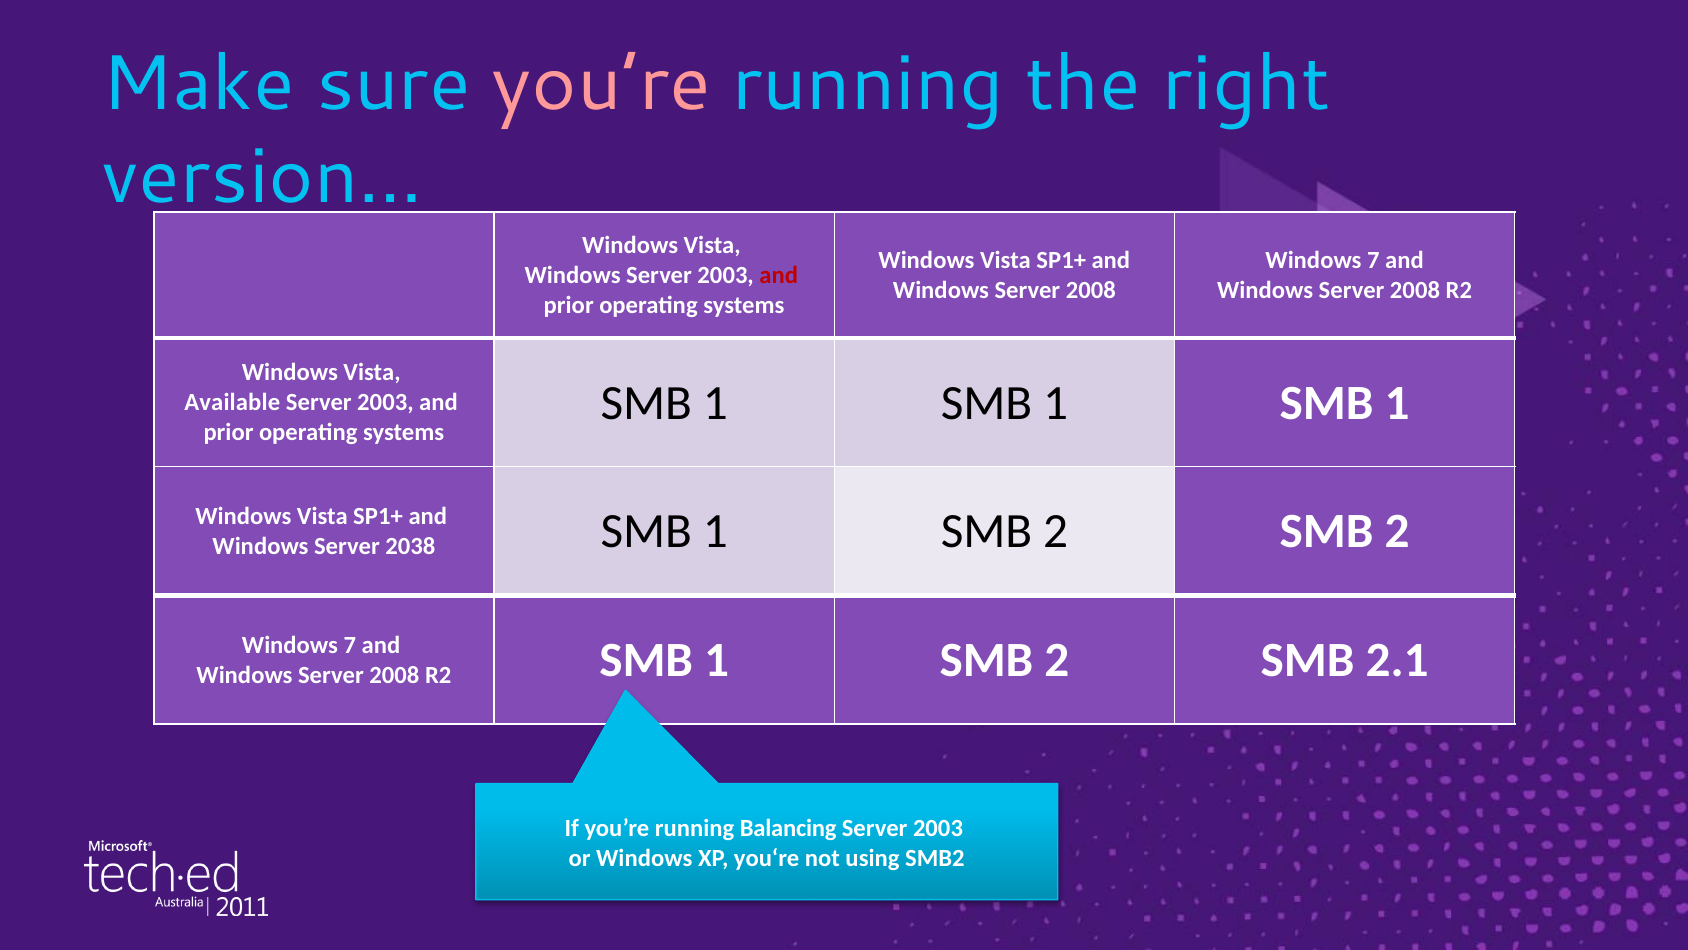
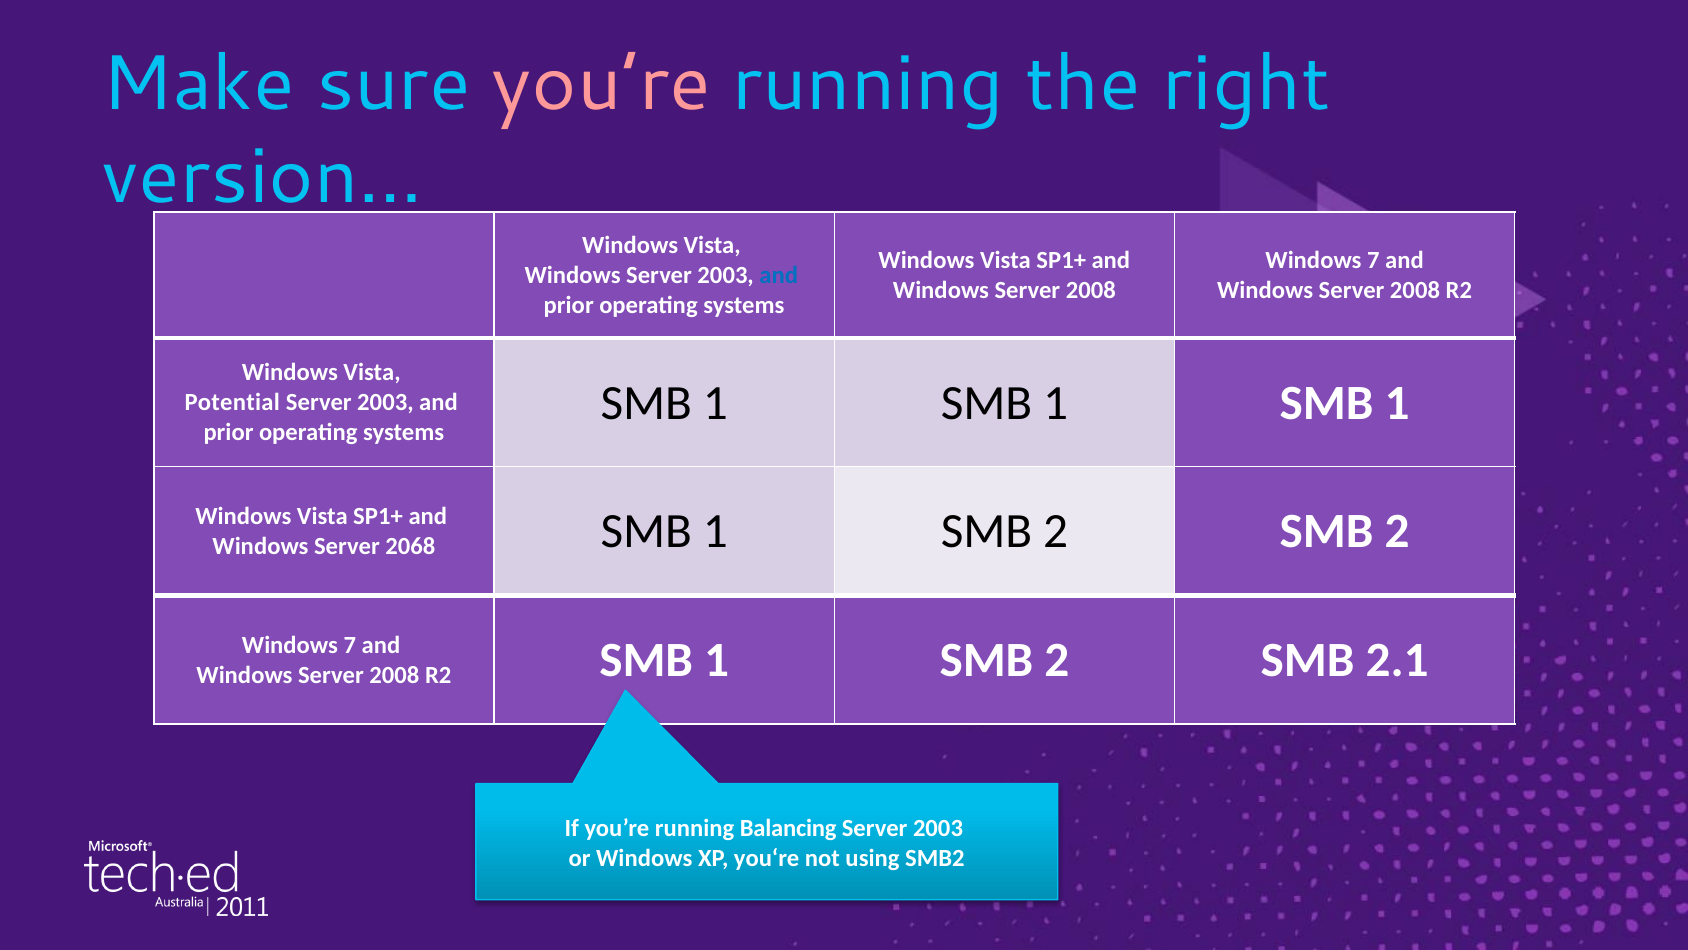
and colour: red -> blue (779, 275)
Available: Available -> Potential (232, 402)
2038: 2038 -> 2068 (410, 546)
